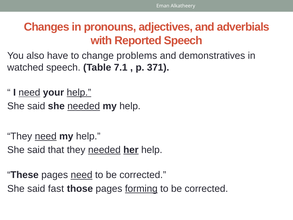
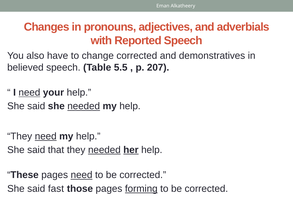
change problems: problems -> corrected (137, 56)
watched: watched -> believed (25, 67)
7.1: 7.1 -> 5.5 (121, 67)
371: 371 -> 207 (158, 67)
help underline: present -> none (79, 92)
